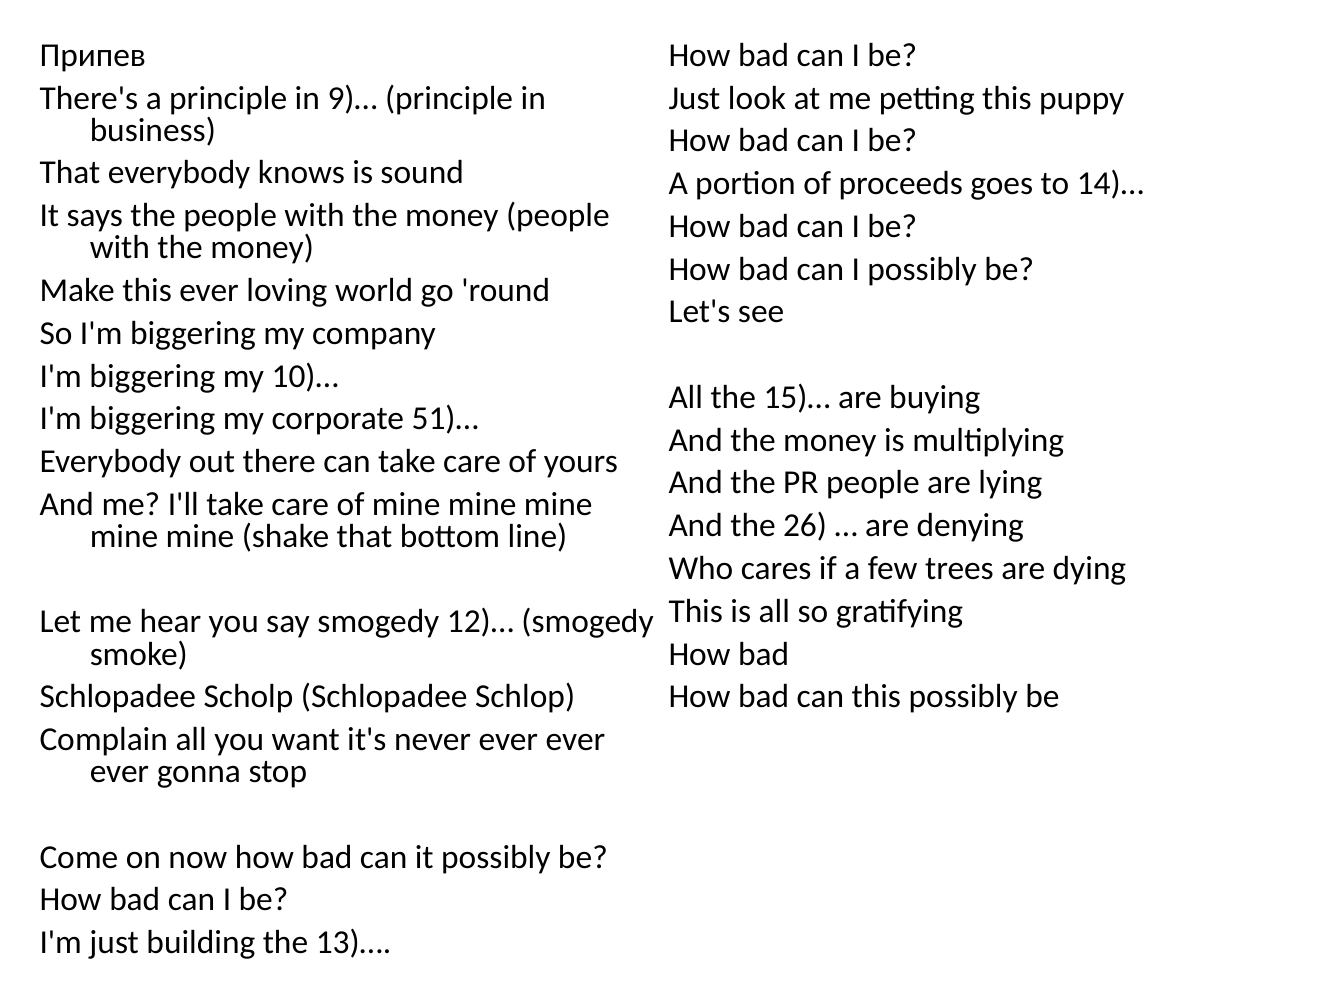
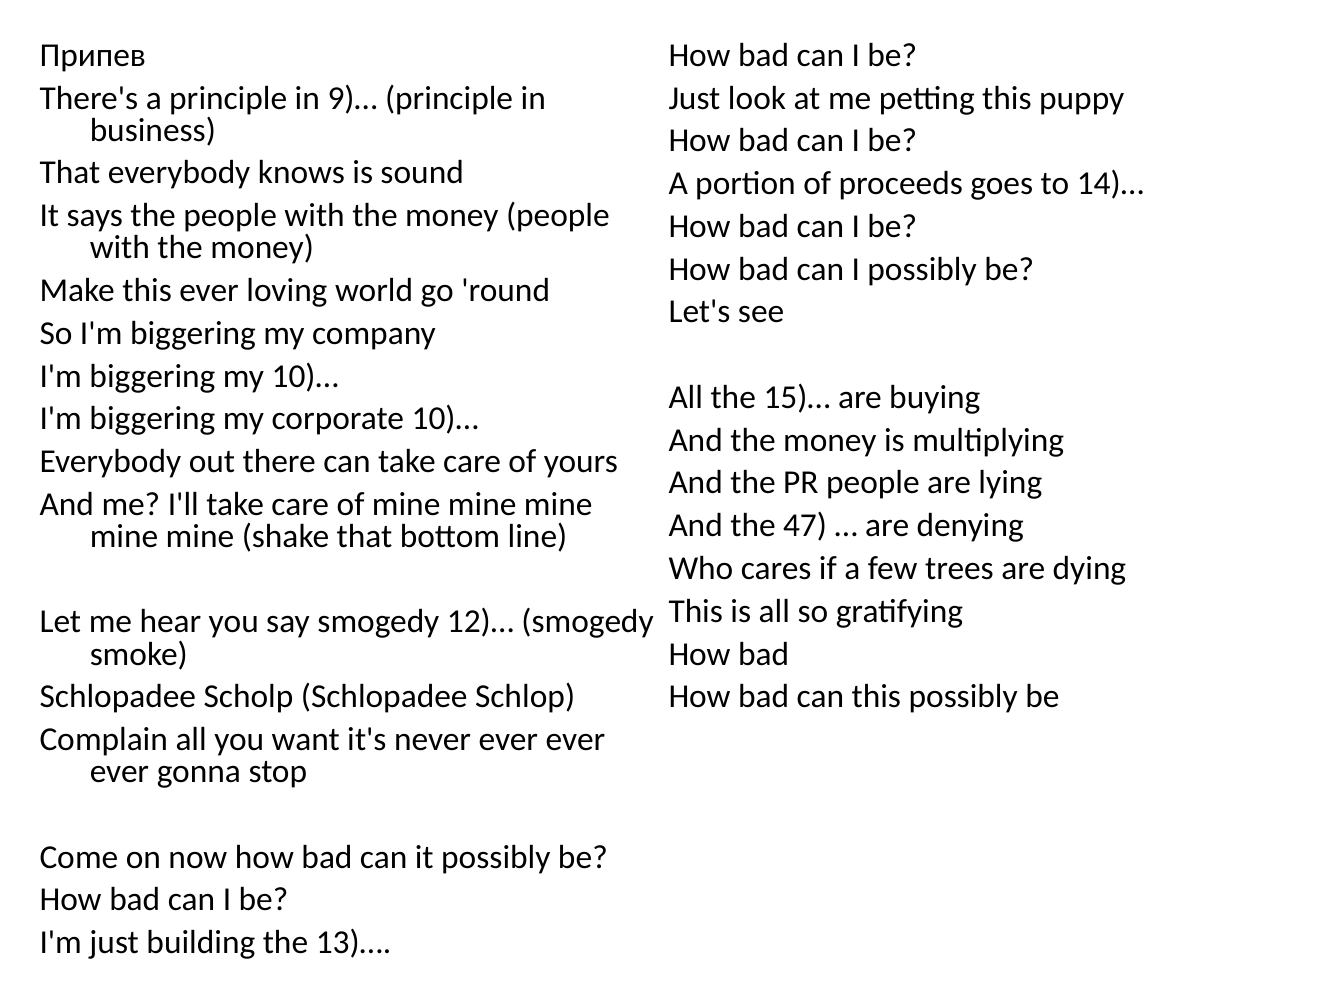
corporate 51)…: 51)… -> 10)… (445, 419)
26: 26 -> 47 (805, 526)
